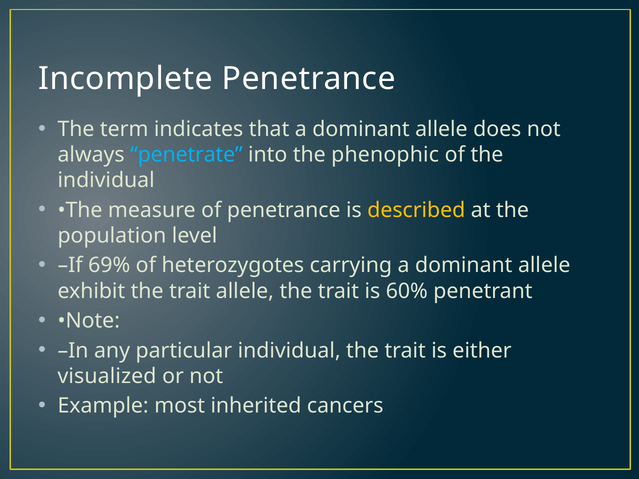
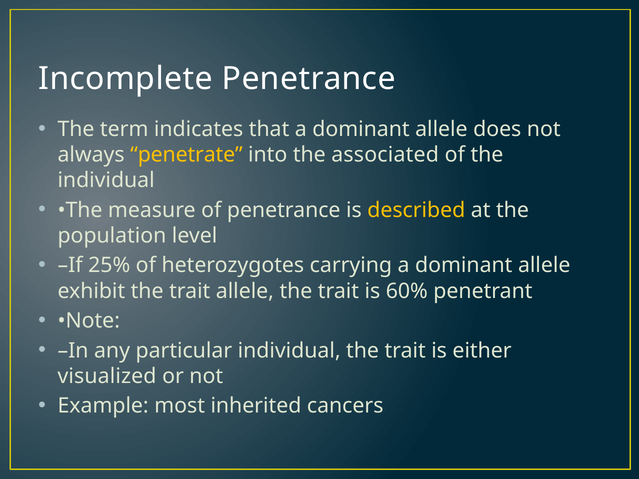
penetrate colour: light blue -> yellow (186, 155)
phenophic: phenophic -> associated (385, 155)
69%: 69% -> 25% (109, 266)
